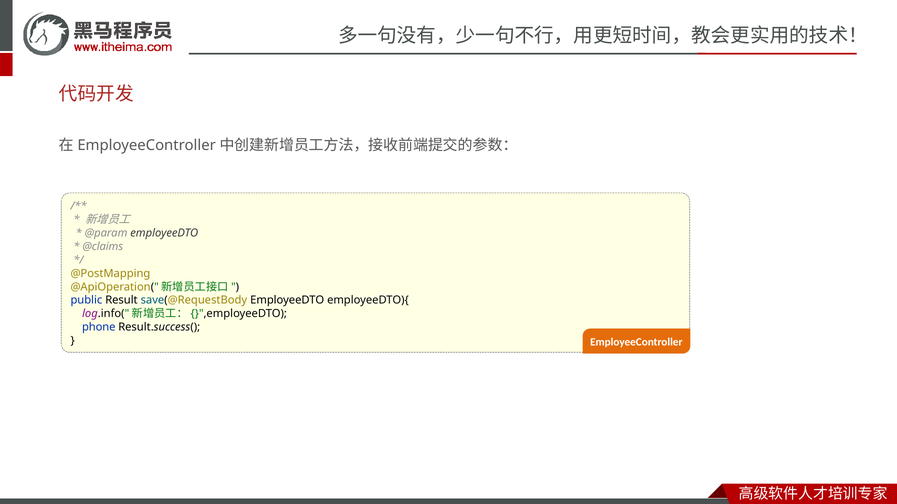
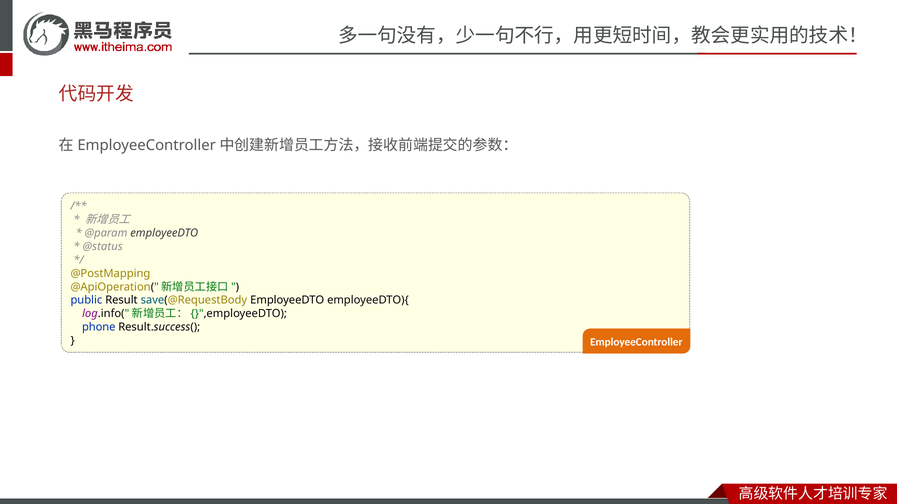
@claims: @claims -> @status (103, 247)
